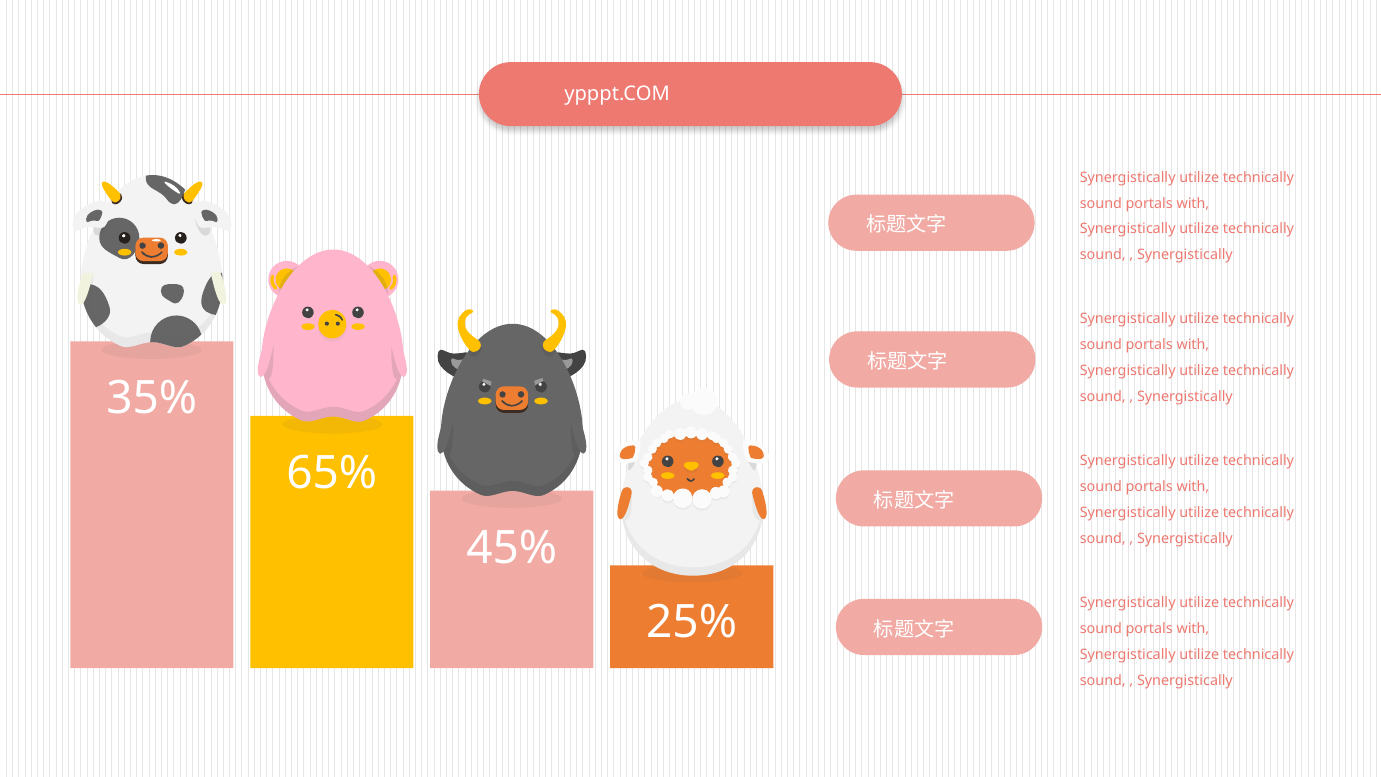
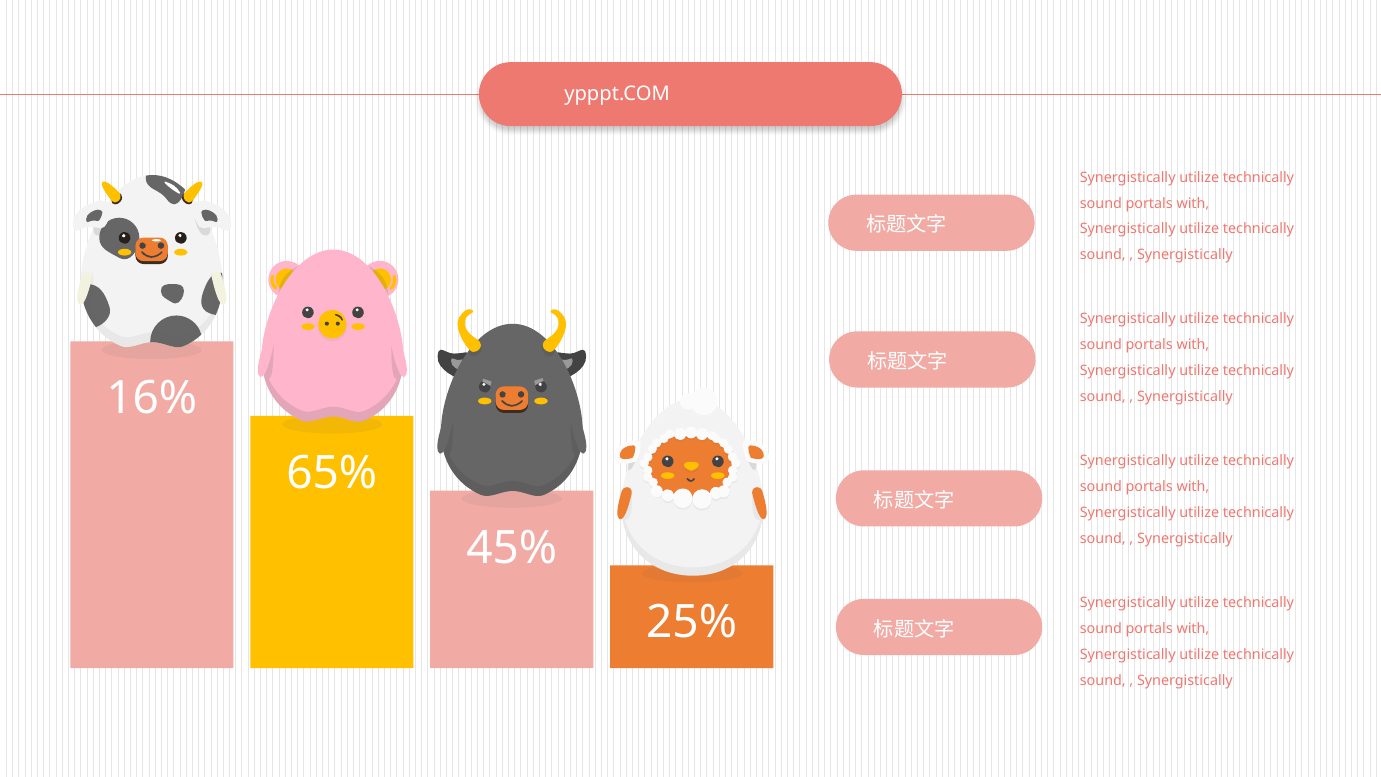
35%: 35% -> 16% (152, 399)
